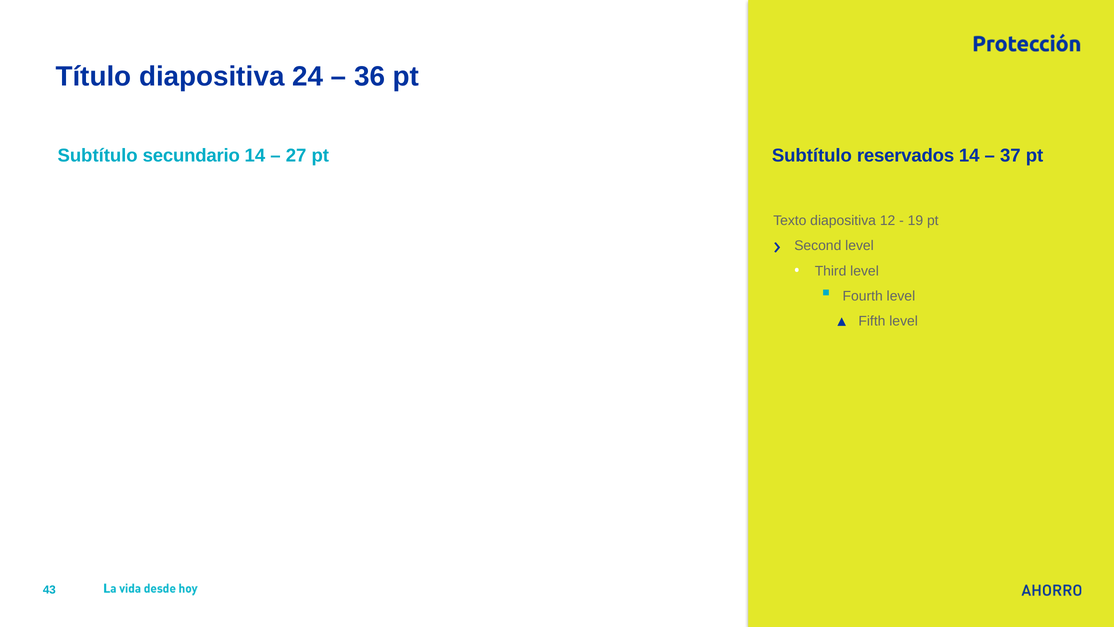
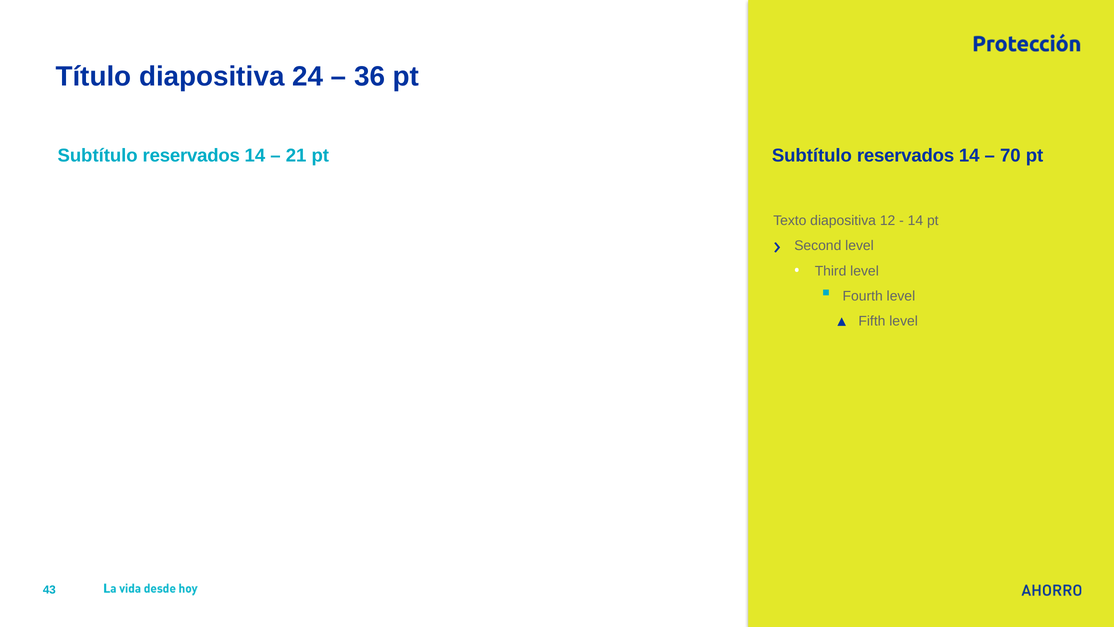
secundario: secundario -> reservados (191, 156)
27: 27 -> 21 (296, 156)
37: 37 -> 70 (1010, 156)
19: 19 -> 14 (915, 220)
